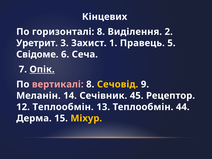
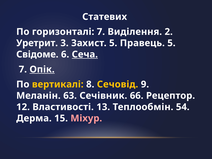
Кінцевих: Кінцевих -> Статевих (105, 17)
горизонталі 8: 8 -> 7 (101, 32)
Захист 1: 1 -> 5 (113, 43)
Сеча underline: none -> present (85, 54)
вертикалі colour: pink -> yellow (58, 84)
14: 14 -> 63 (70, 96)
45: 45 -> 66 (137, 96)
12 Теплообмін: Теплообмін -> Властивості (63, 107)
44: 44 -> 54 (183, 107)
Міхур colour: yellow -> pink (86, 118)
